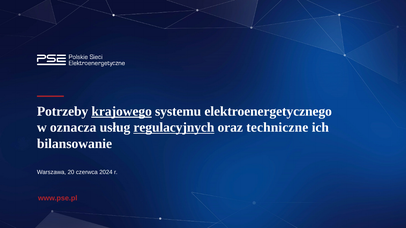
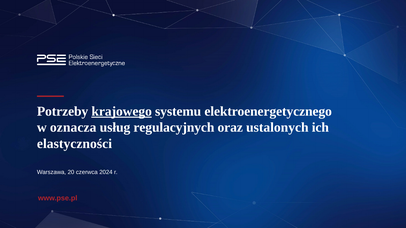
regulacyjnych underline: present -> none (174, 128)
techniczne: techniczne -> ustalonych (277, 128)
bilansowanie: bilansowanie -> elastyczności (74, 144)
